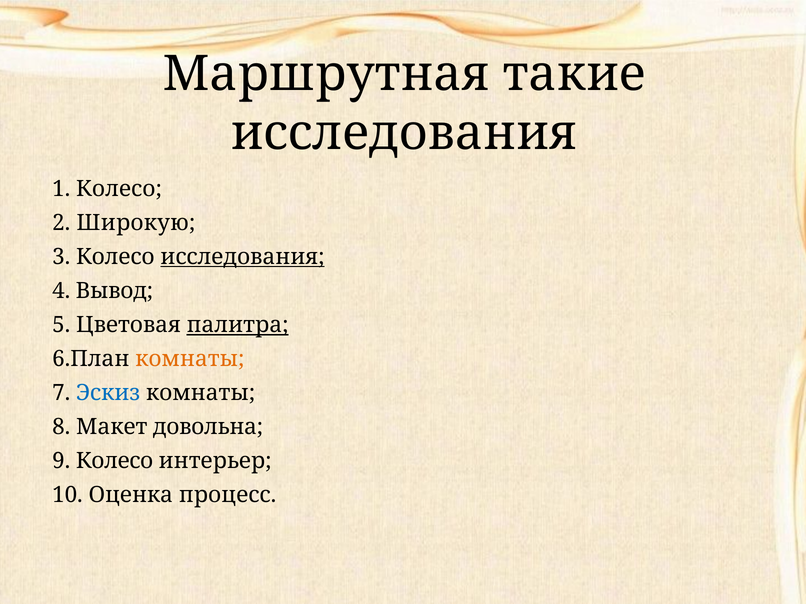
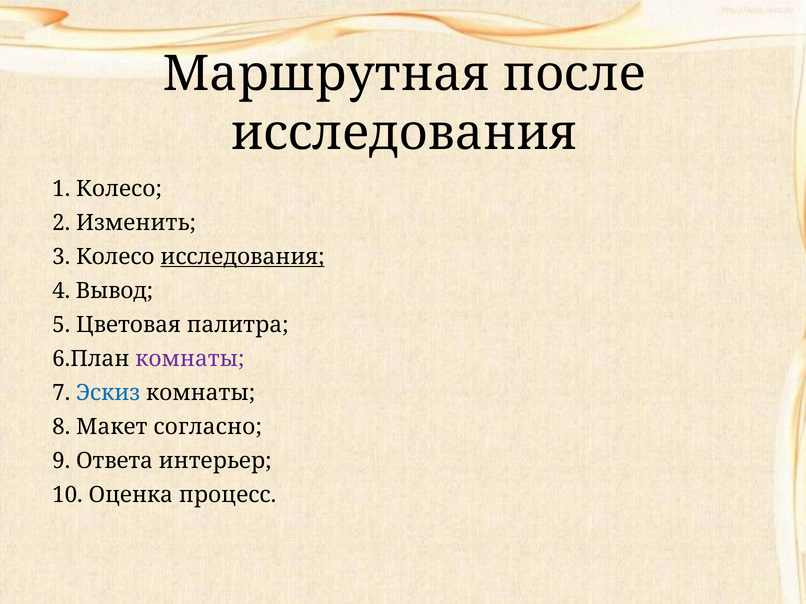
такие: такие -> после (574, 74)
Широкую: Широкую -> Изменить (136, 223)
палитра underline: present -> none (238, 325)
комнаты colour: orange -> purple (190, 359)
довольна: довольна -> согласно (208, 427)
9 Колесо: Колесо -> Ответа (114, 461)
